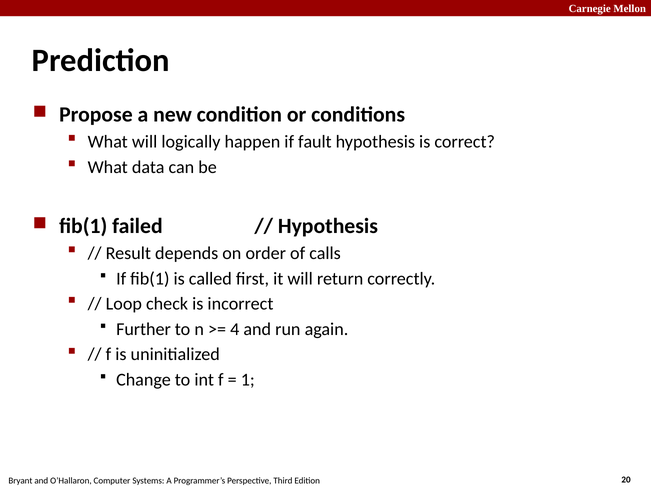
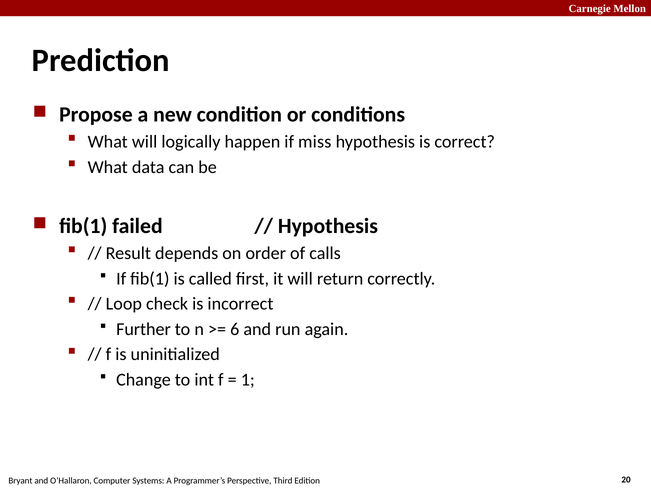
fault: fault -> miss (315, 142)
4: 4 -> 6 (235, 329)
